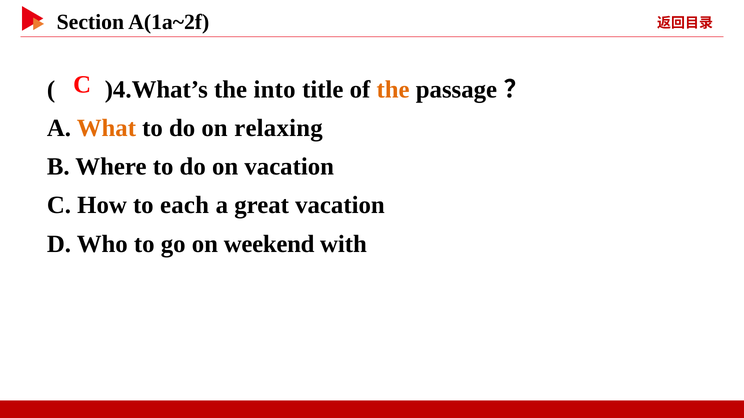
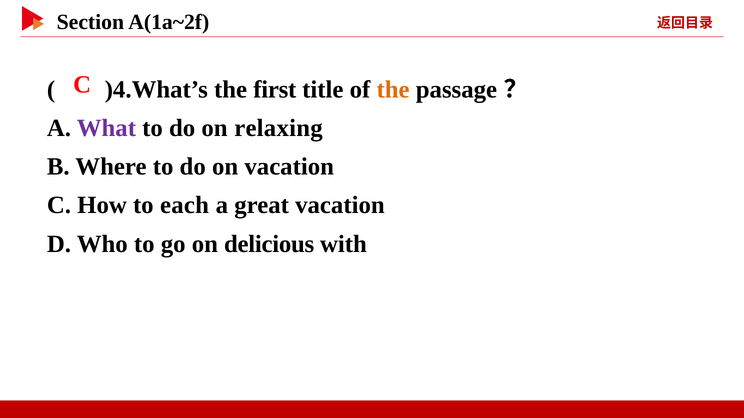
into: into -> first (275, 89)
What colour: orange -> purple (106, 128)
weekend: weekend -> delicious (269, 244)
